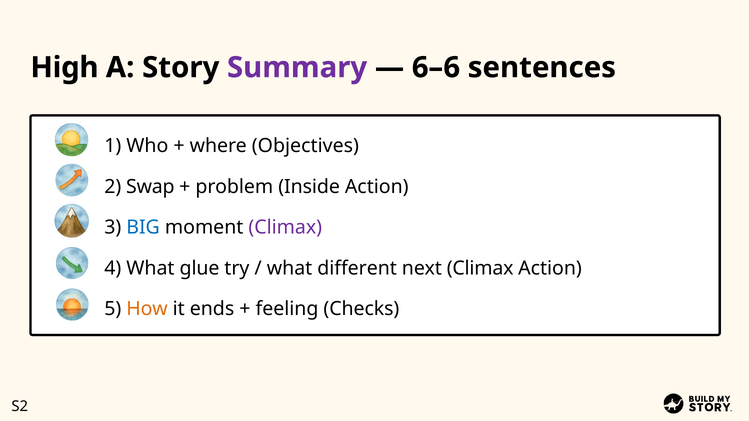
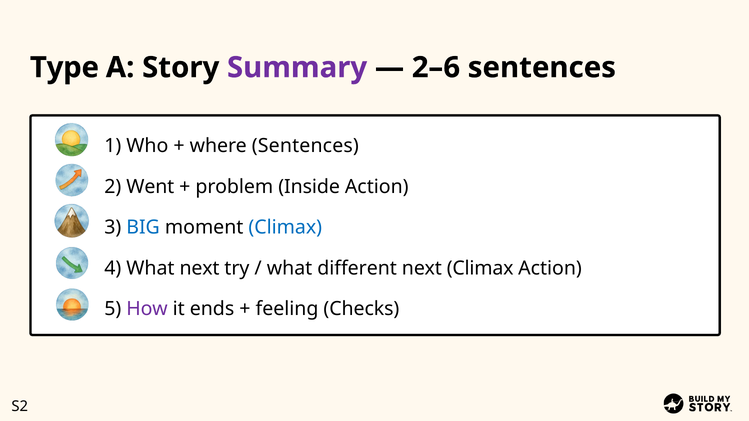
High: High -> Type (64, 68)
6–6: 6–6 -> 2–6 (436, 68)
where Objectives: Objectives -> Sentences (305, 146)
Swap: Swap -> Went (150, 187)
Climax colour: purple -> blue (285, 228)
What glue: glue -> next (200, 268)
How colour: orange -> purple (147, 309)
